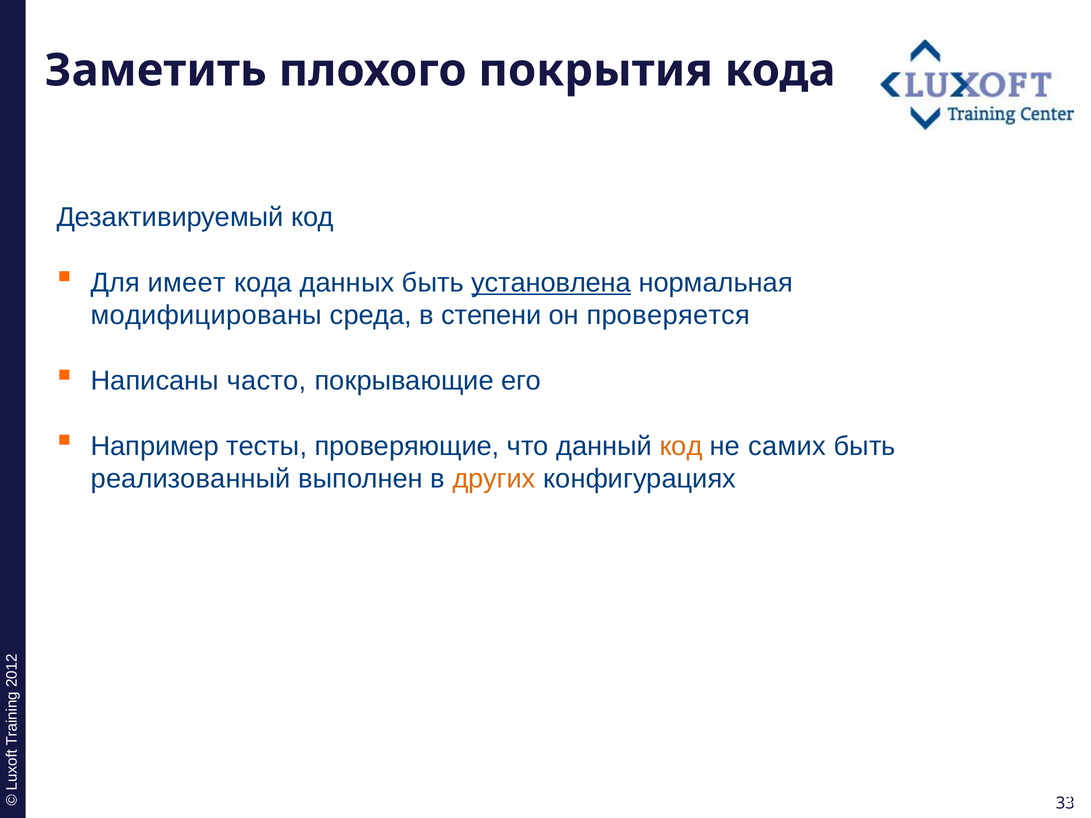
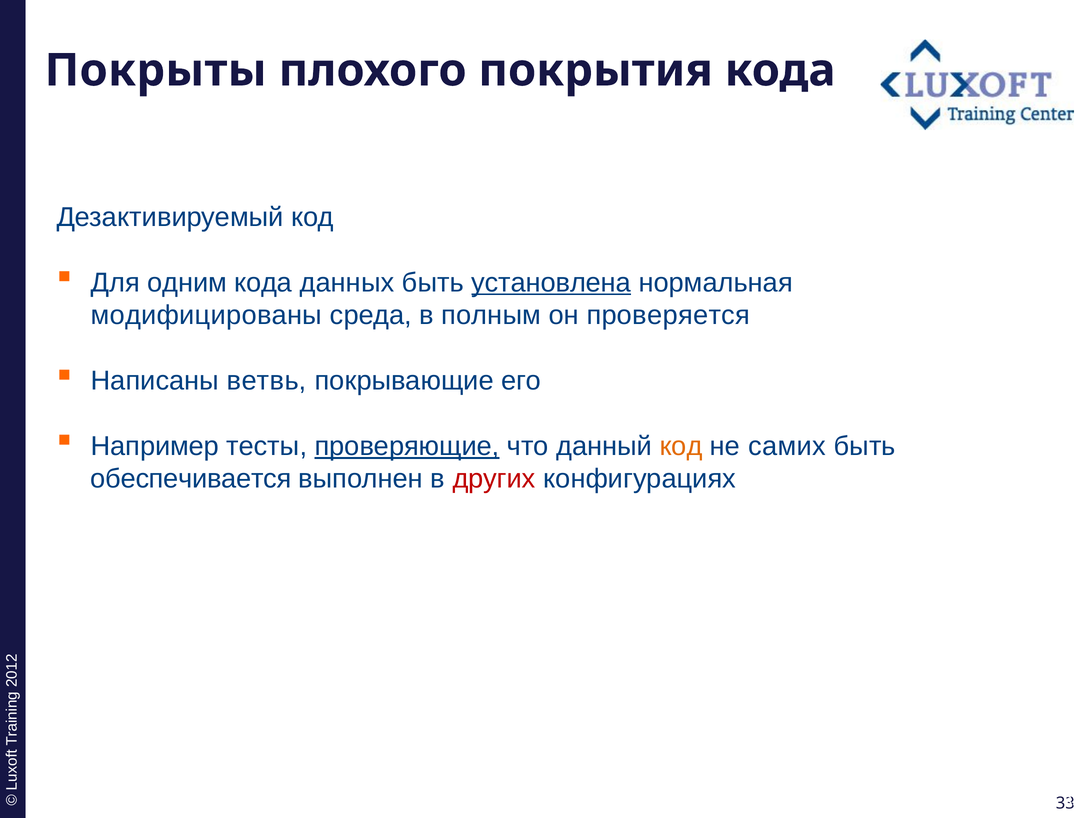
Заметить: Заметить -> Покрыты (156, 70)
имеет: имеет -> одним (187, 283)
степени: степени -> полным (491, 315)
часто: часто -> ветвь (267, 381)
проверяющие underline: none -> present (407, 446)
реализованный: реализованный -> обеспечивается (191, 479)
других colour: orange -> red (494, 479)
